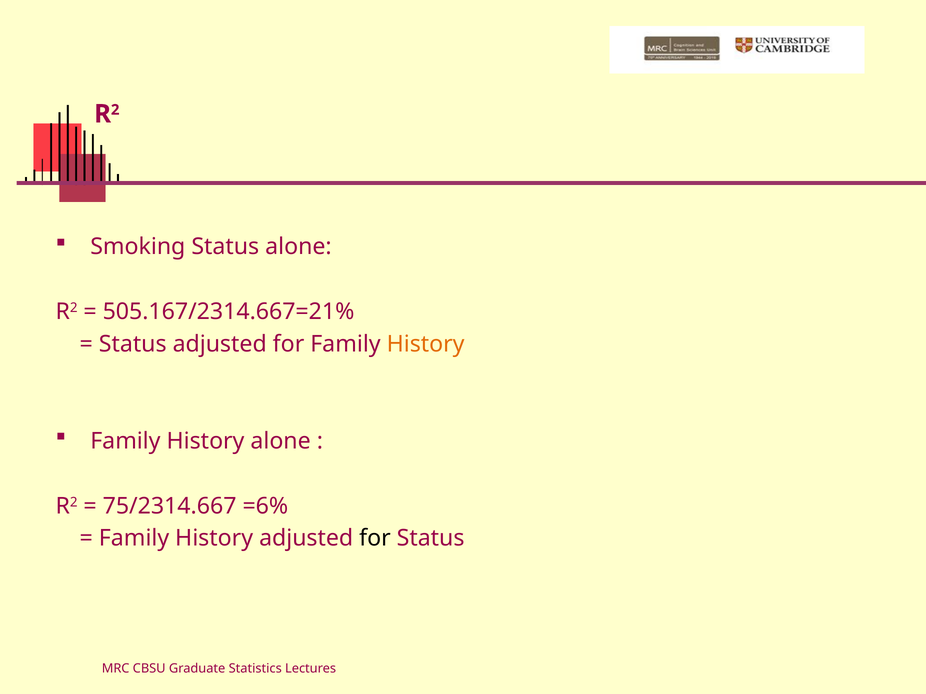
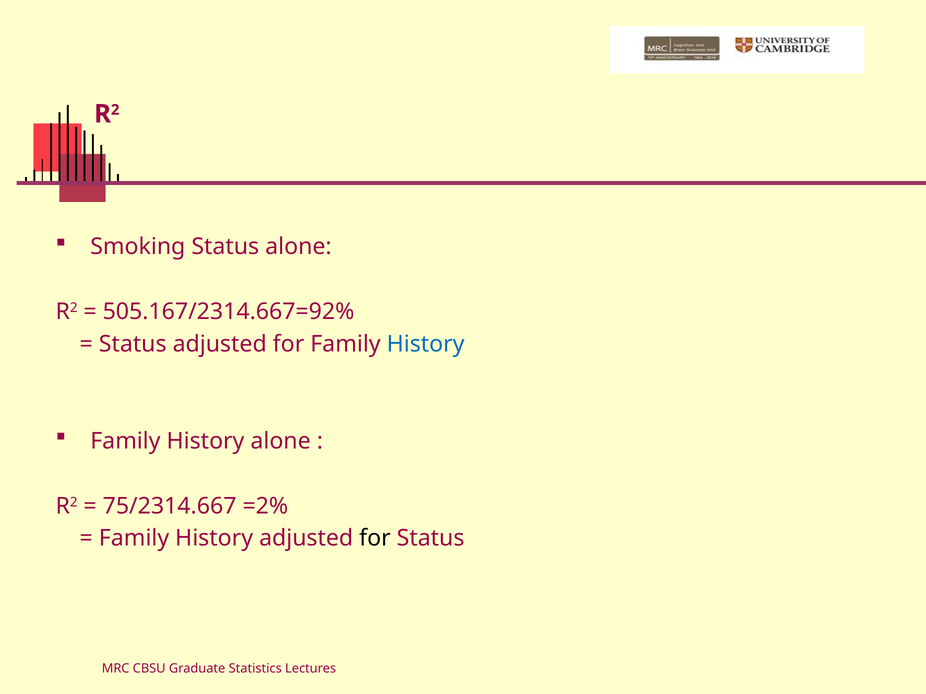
505.167/2314.667=21%: 505.167/2314.667=21% -> 505.167/2314.667=92% (229, 312)
History colour: orange -> blue (426, 344)
=6%: =6% -> =2% (265, 506)
